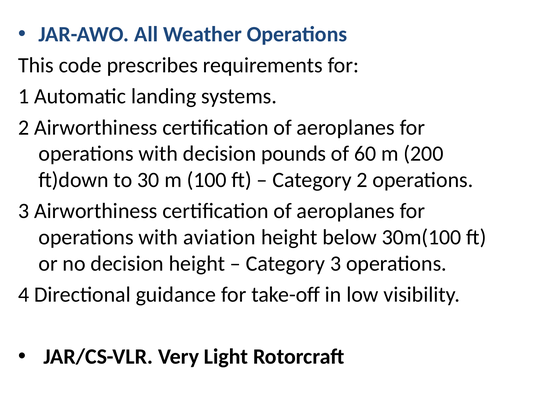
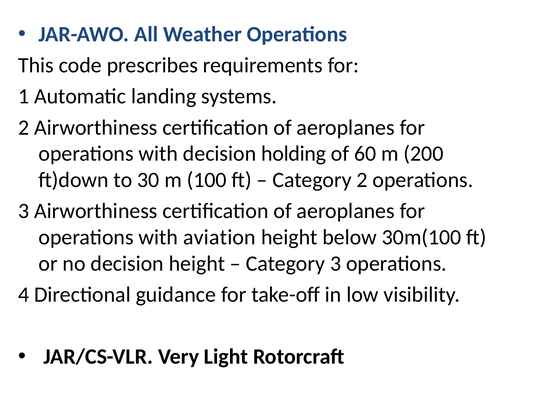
pounds: pounds -> holding (294, 154)
